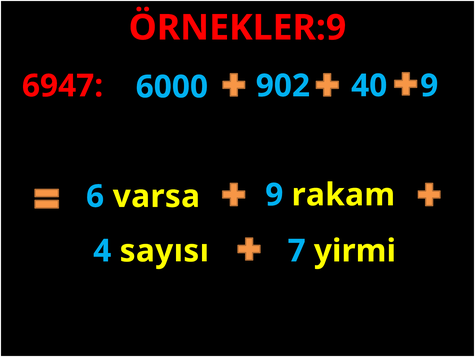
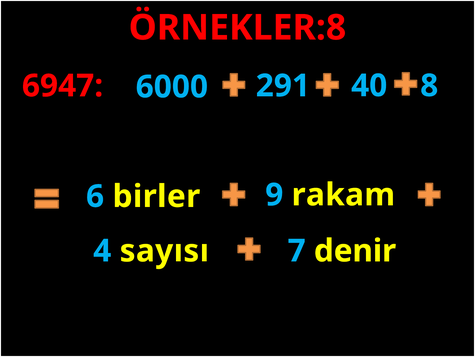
ÖRNEKLER:9: ÖRNEKLER:9 -> ÖRNEKLER:8 (237, 28)
902: 902 -> 291 (283, 86)
40 9: 9 -> 8 (429, 86)
varsa: varsa -> birler (156, 196)
yirmi: yirmi -> denir (355, 250)
